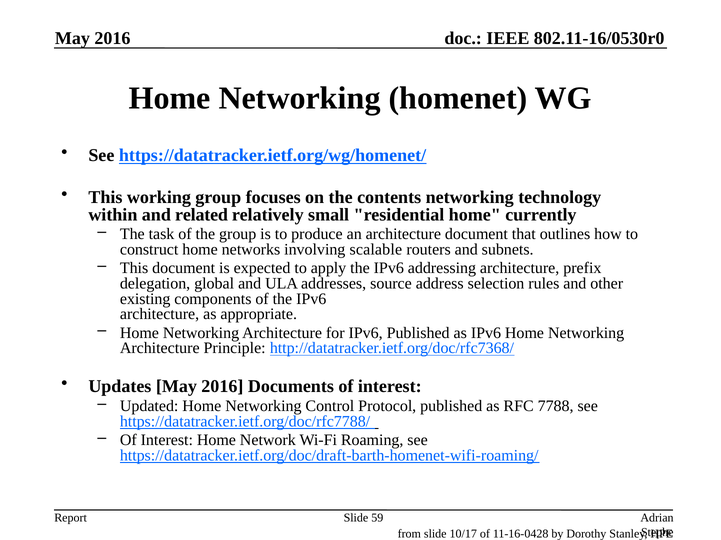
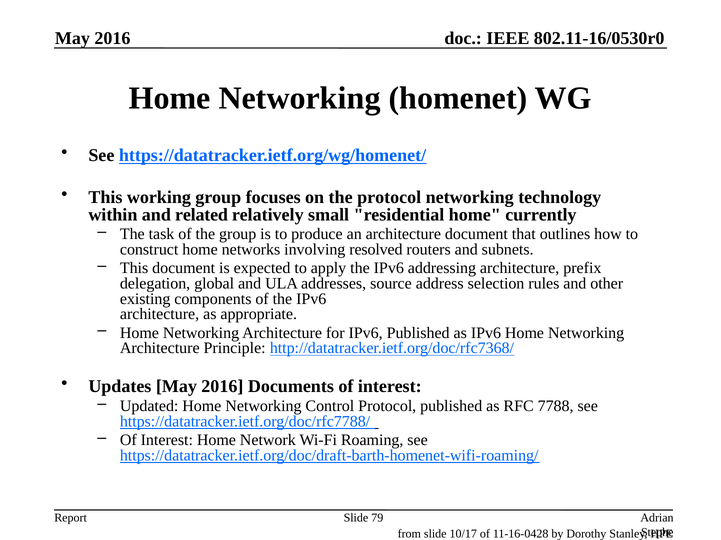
the contents: contents -> protocol (389, 198)
scalable: scalable -> resolved (376, 250)
59: 59 -> 79 (377, 519)
